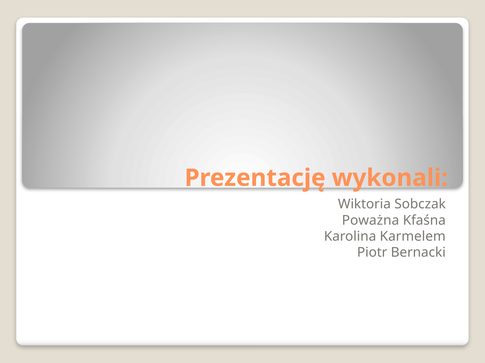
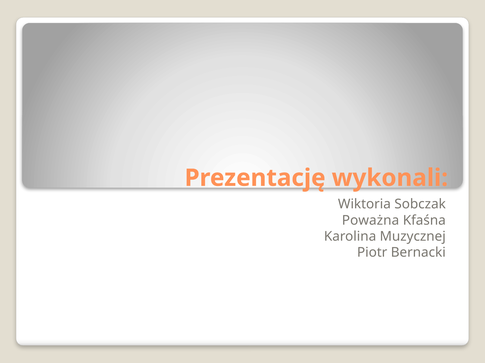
Karmelem: Karmelem -> Muzycznej (413, 237)
